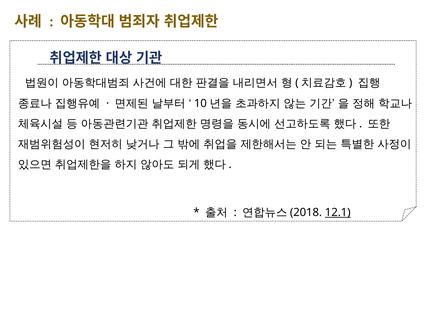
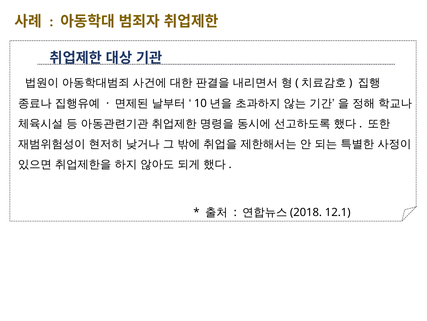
12.1 underline: present -> none (338, 212)
